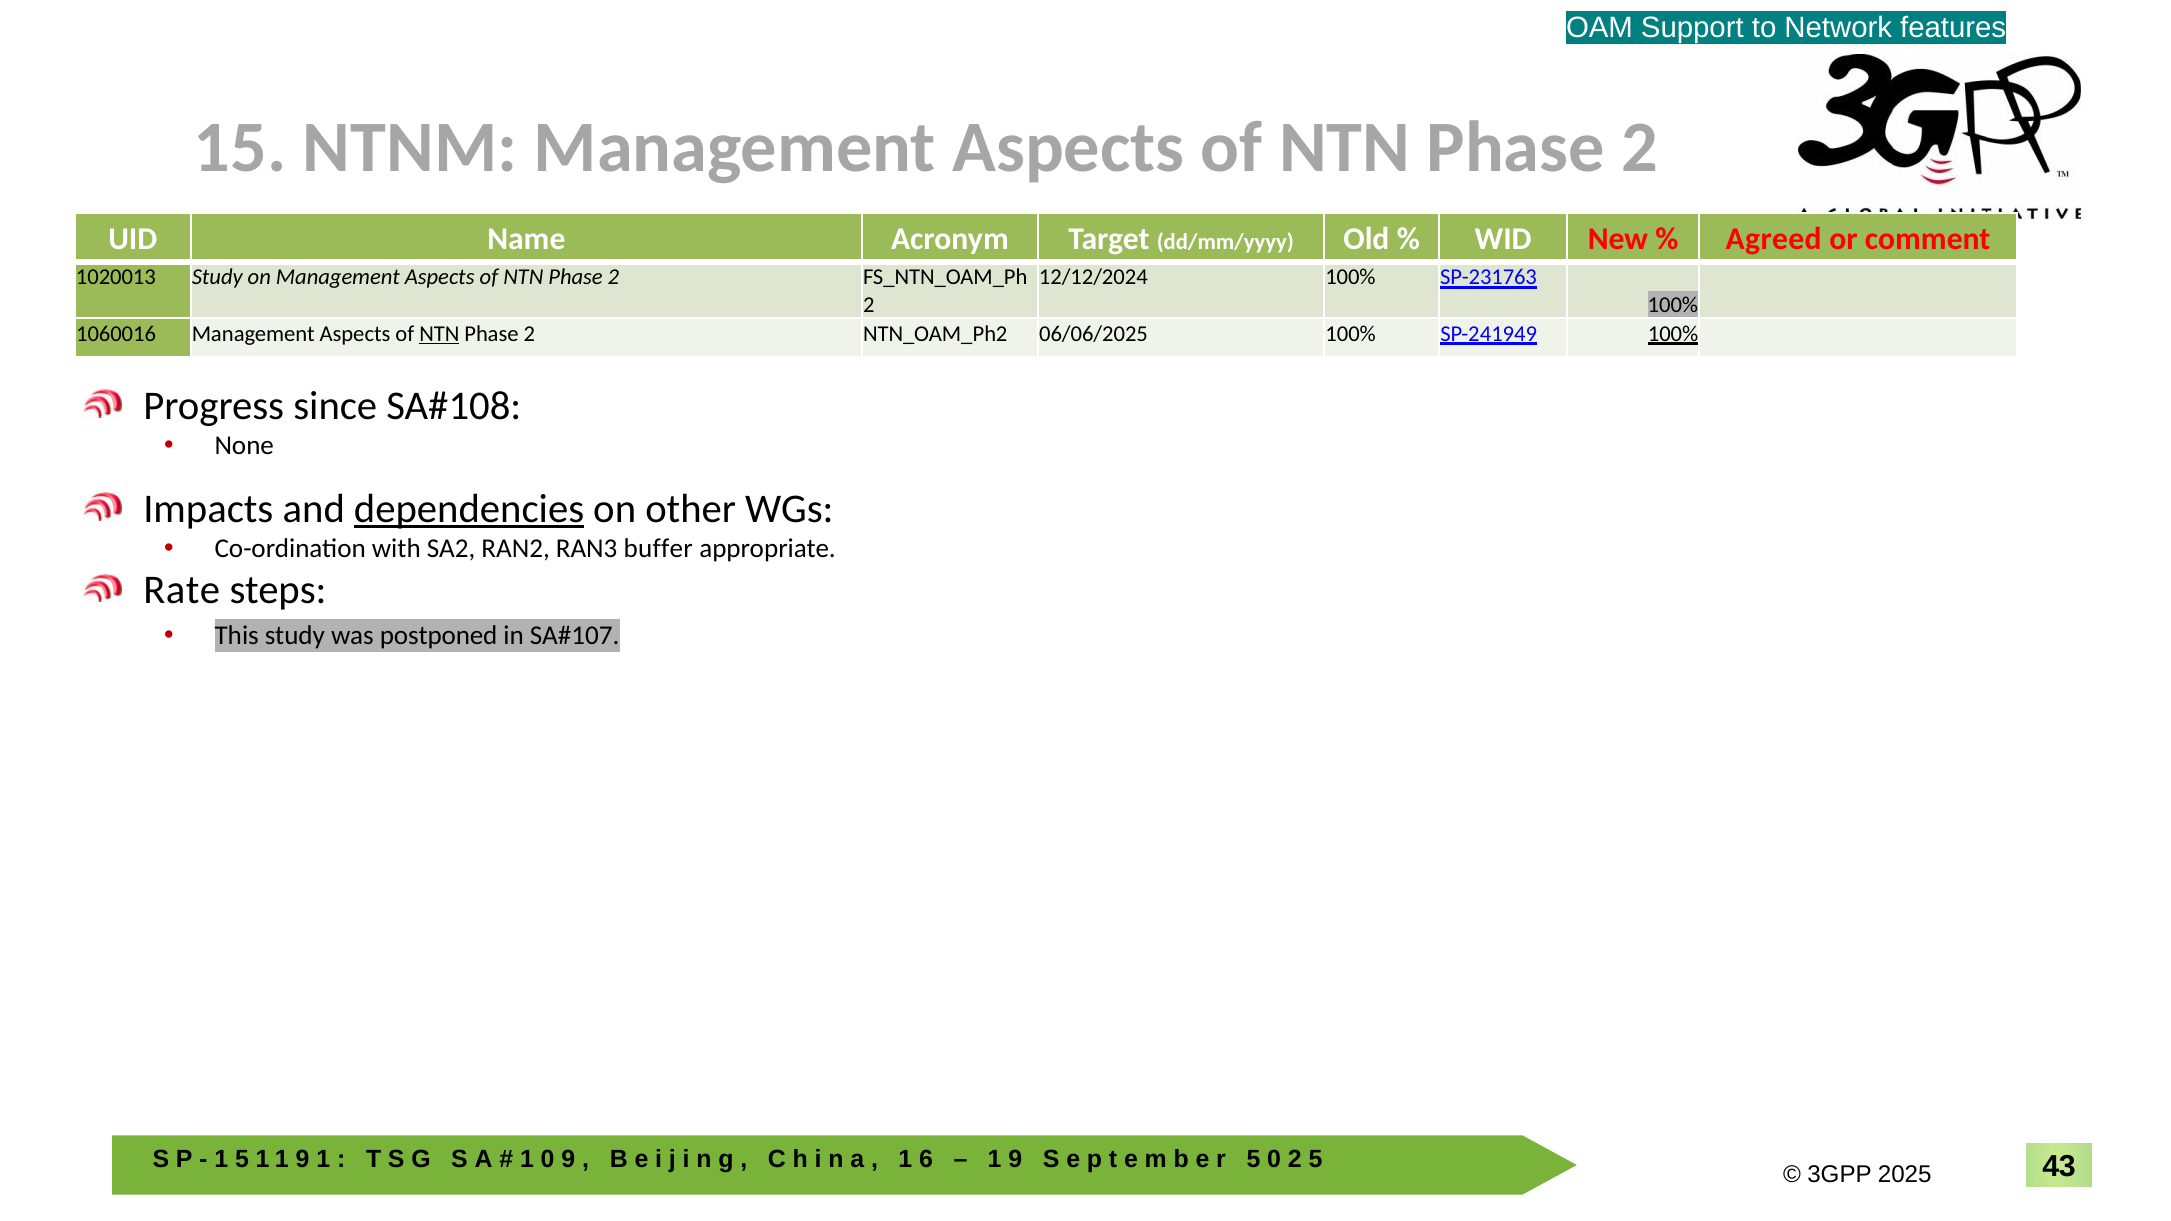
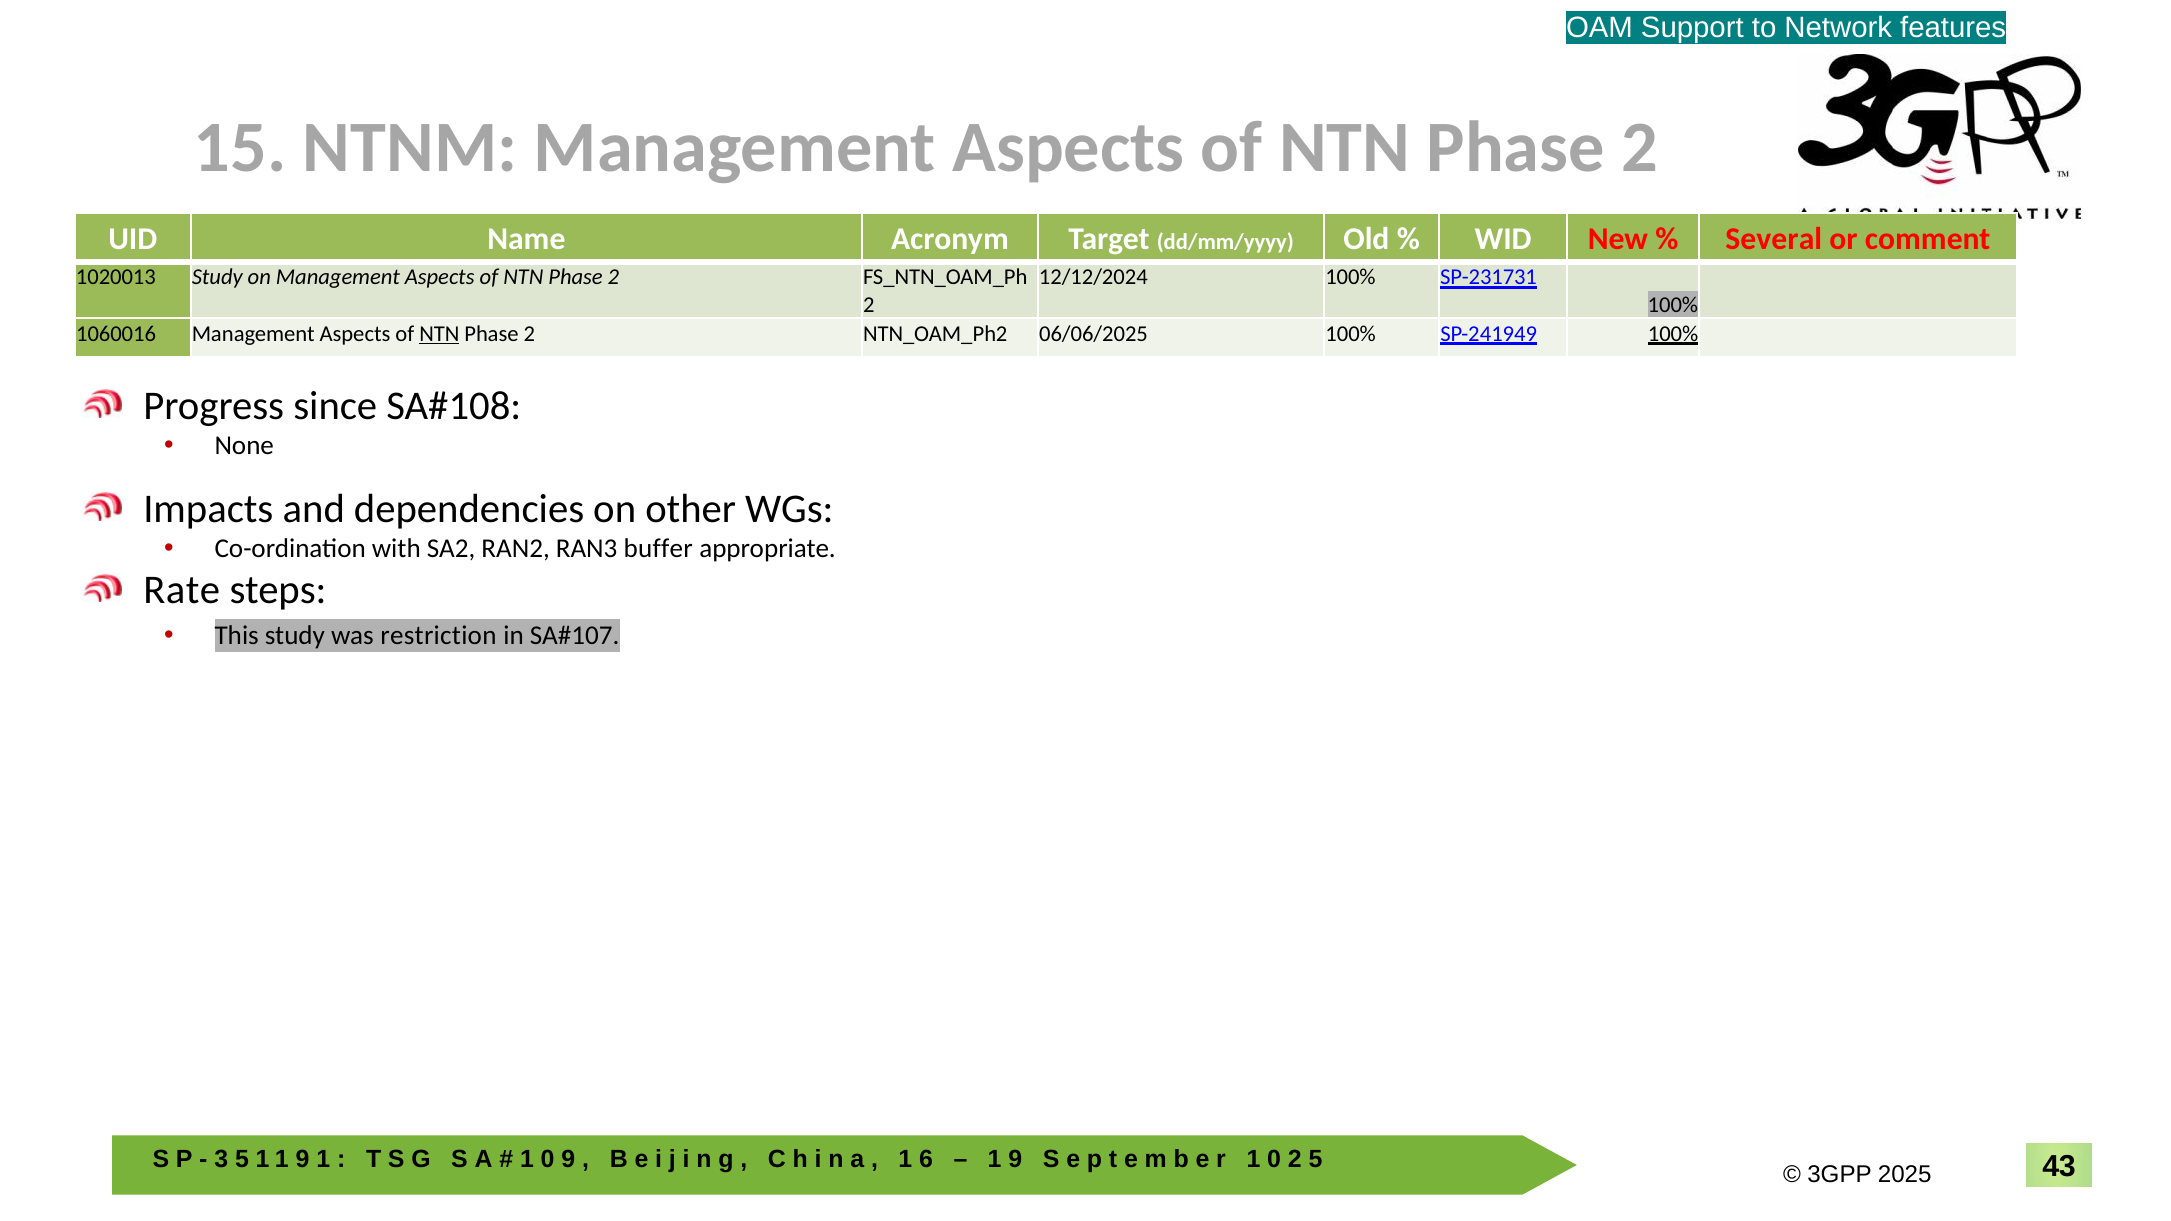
Agreed: Agreed -> Several (1774, 240)
SP-231763: SP-231763 -> SP-231731 (1488, 277)
dependencies underline: present -> none (469, 509)
postponed: postponed -> restriction (438, 636)
1: 1 -> 3 (221, 1160)
5: 5 -> 1 (1254, 1160)
